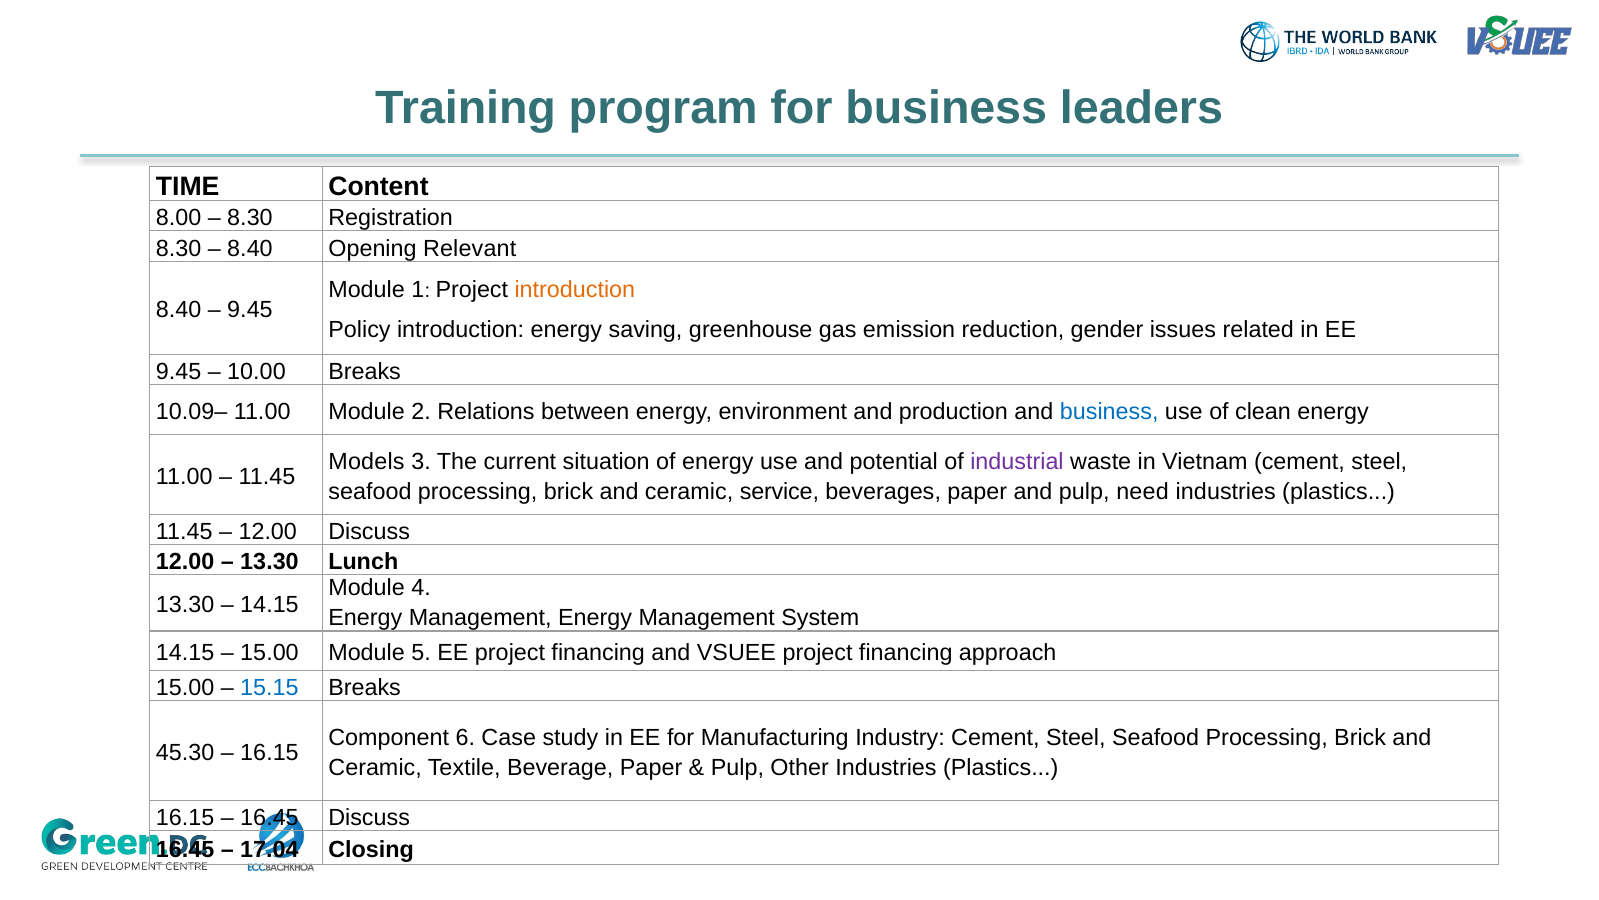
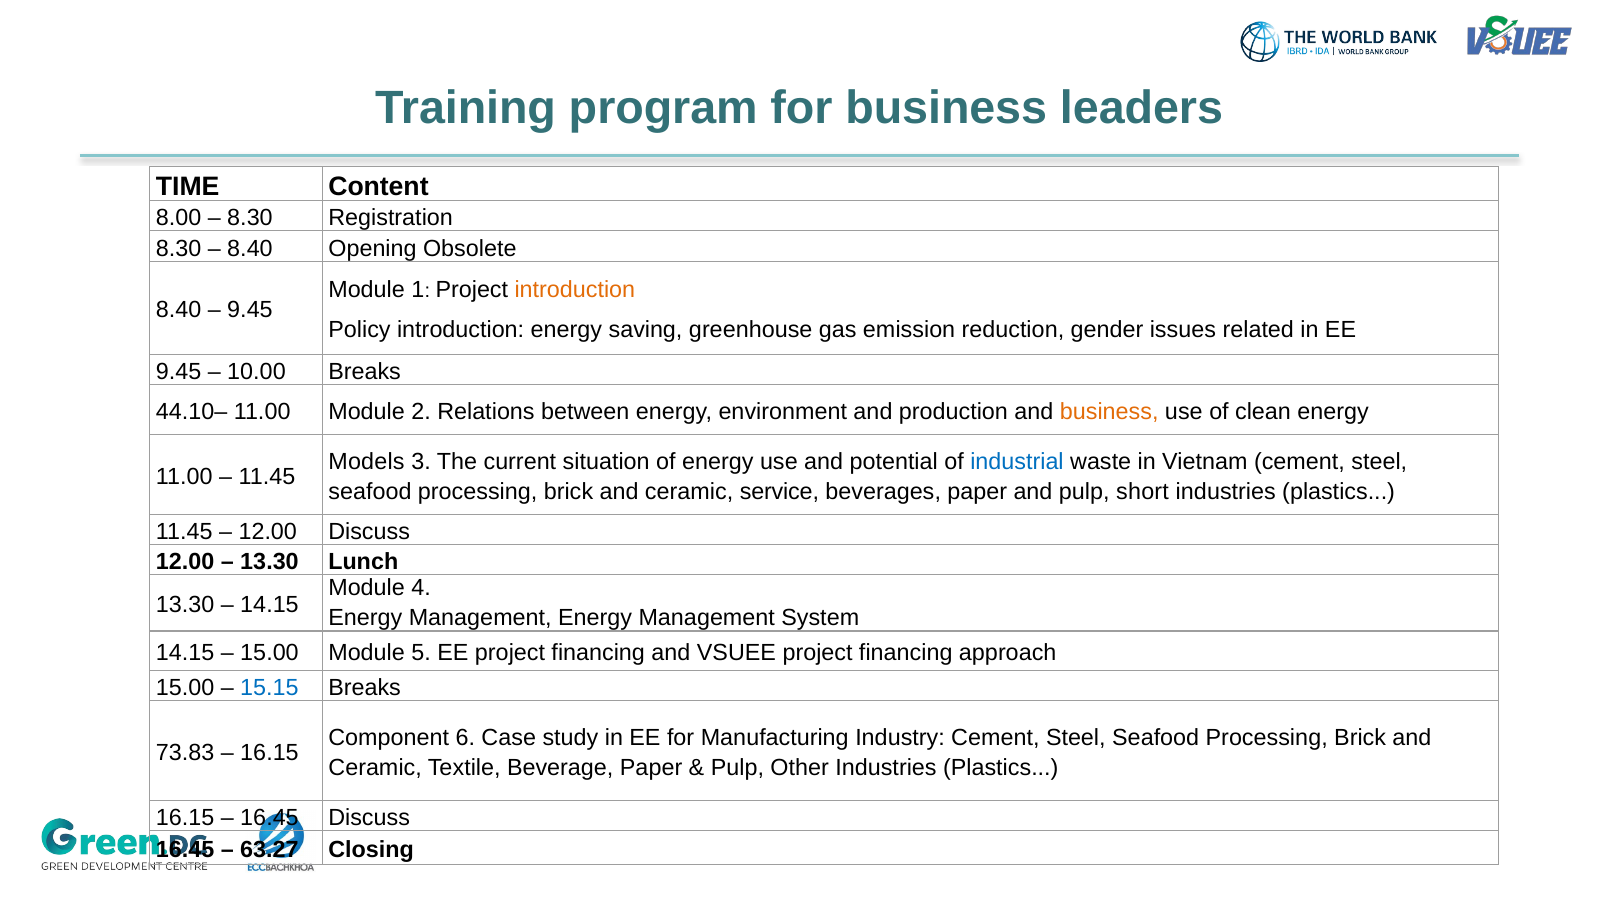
Relevant: Relevant -> Obsolete (470, 248)
10.09–: 10.09– -> 44.10– (192, 412)
business colour: blue -> orange (1109, 412)
industrial colour: purple -> blue (1017, 461)
need: need -> short (1143, 491)
45.30: 45.30 -> 73.83 (185, 752)
17.04: 17.04 -> 63.27 (269, 850)
